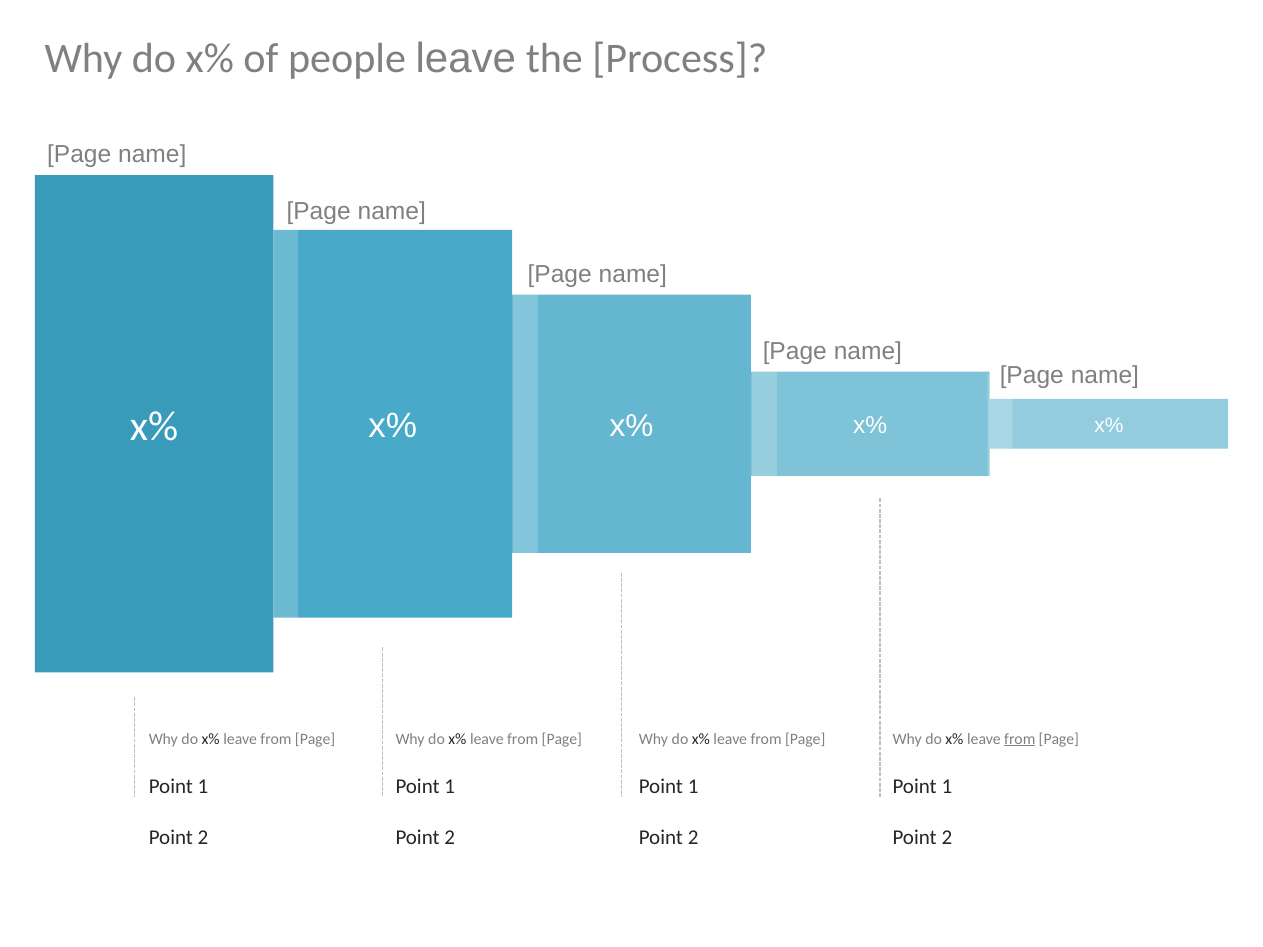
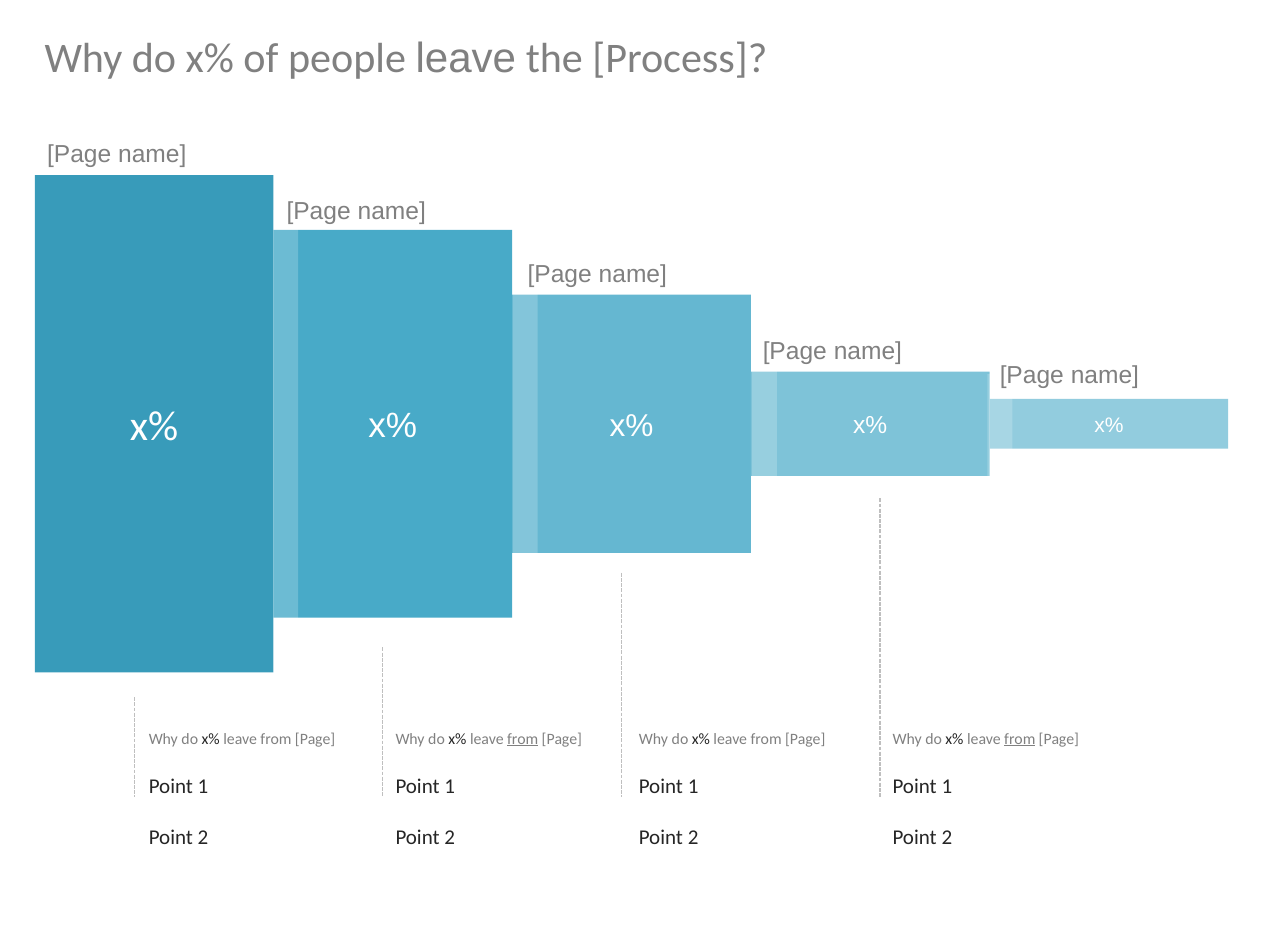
from underline: none -> present (523, 739)
